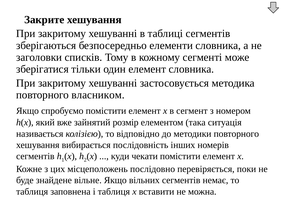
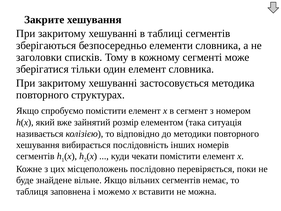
власником: власником -> структурах (98, 95)
і таблиця: таблиця -> можемо (114, 191)
